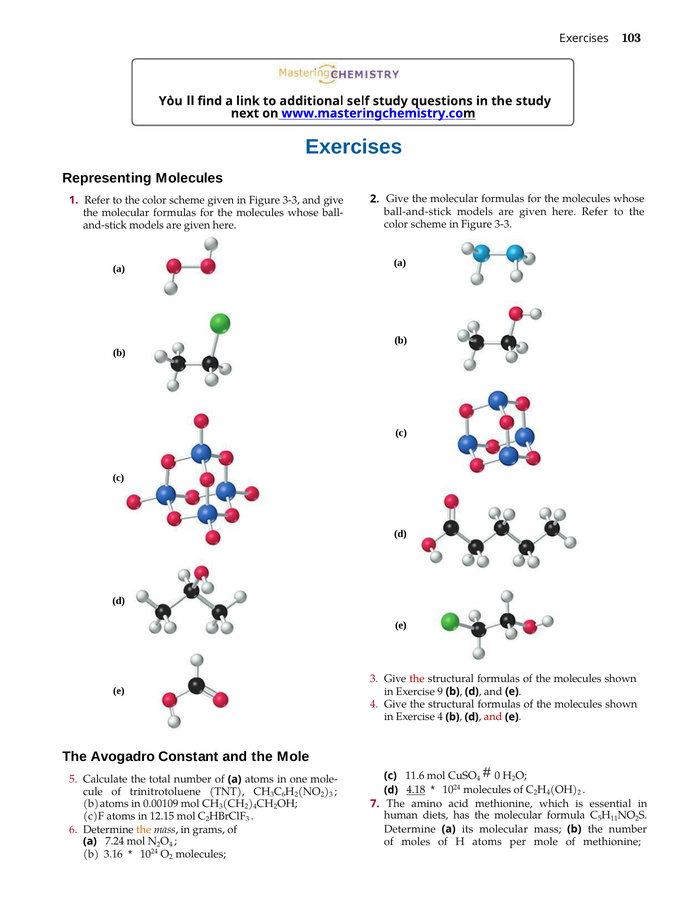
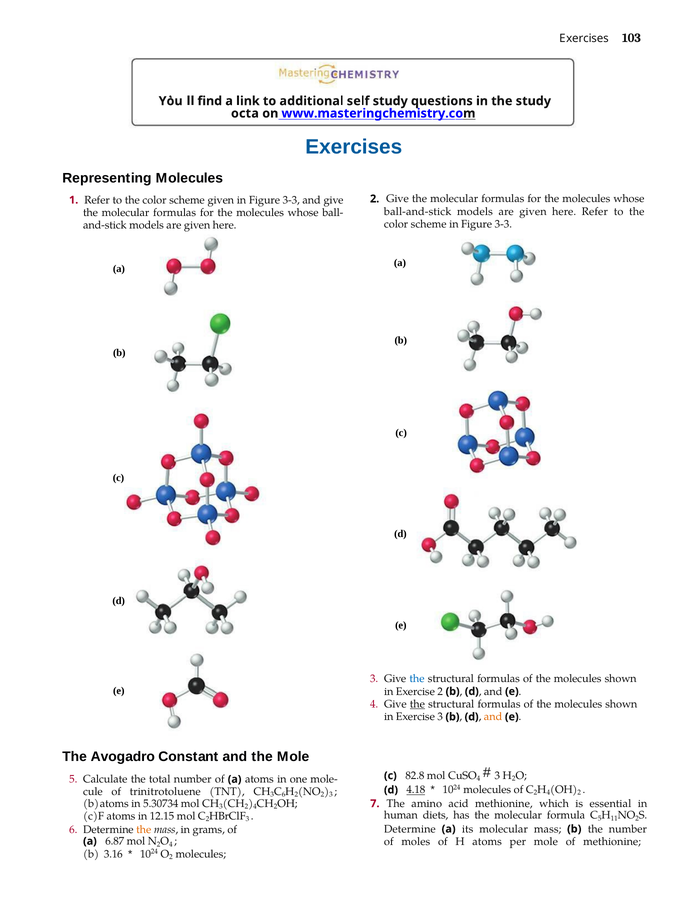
next: next -> octa (245, 113)
the colour: red -> blue (417, 679)
Exercise 9: 9 -> 2 (440, 691)
the underline: none -> present (417, 704)
Exercise 4: 4 -> 3 (440, 717)
and colour: red -> orange (493, 717)
11.6: 11.6 -> 82.8 (415, 776)
0: 0 -> 3 (497, 776)
0.00109: 0.00109 -> 5.30734 (161, 804)
7.24: 7.24 -> 6.87 (115, 841)
